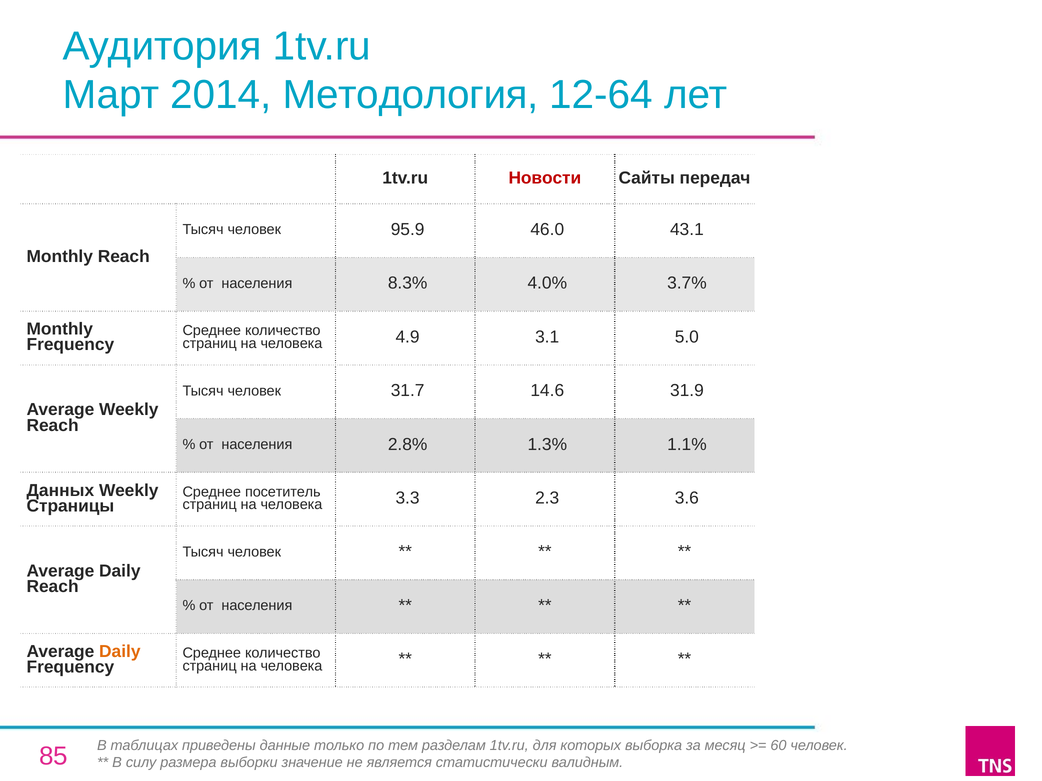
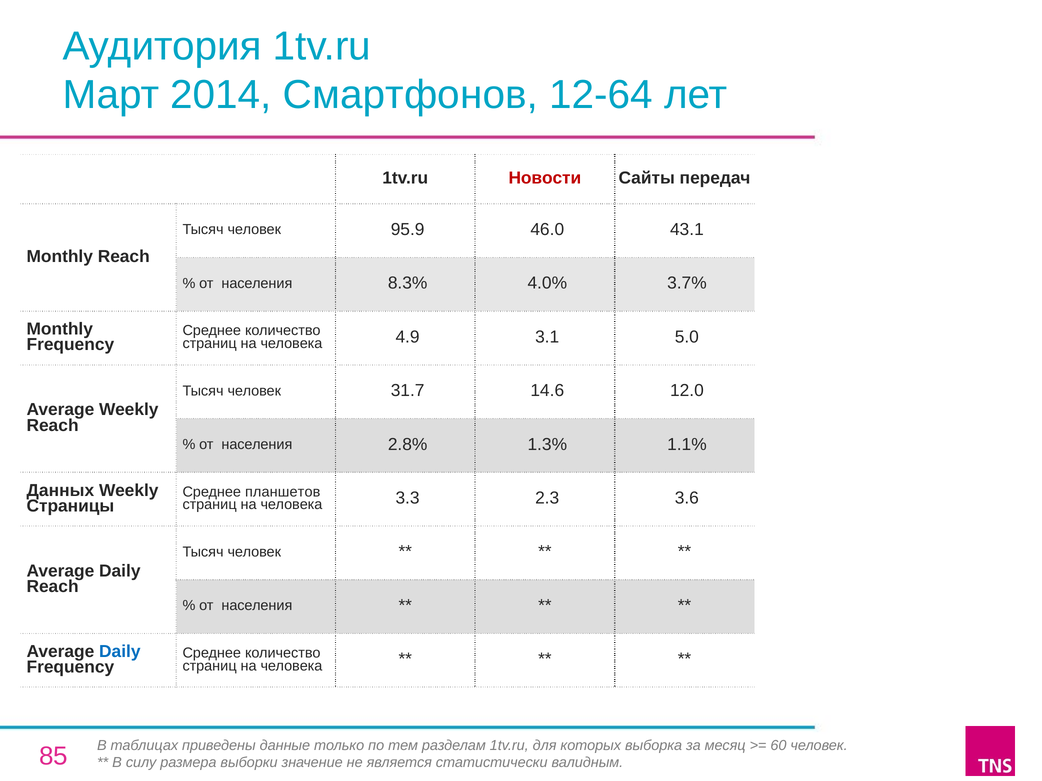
Методология: Методология -> Смартфонов (410, 95)
31.9: 31.9 -> 12.0 (687, 391)
посетитель: посетитель -> планшетов (283, 492)
Daily colour: orange -> blue (120, 652)
